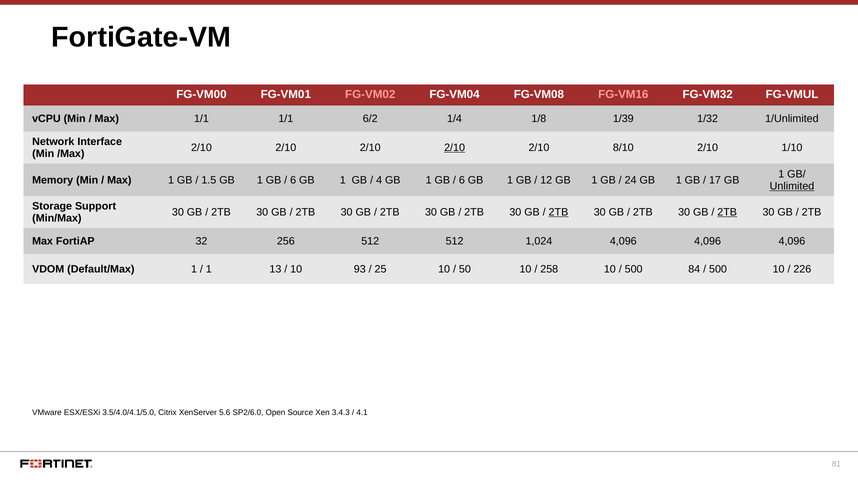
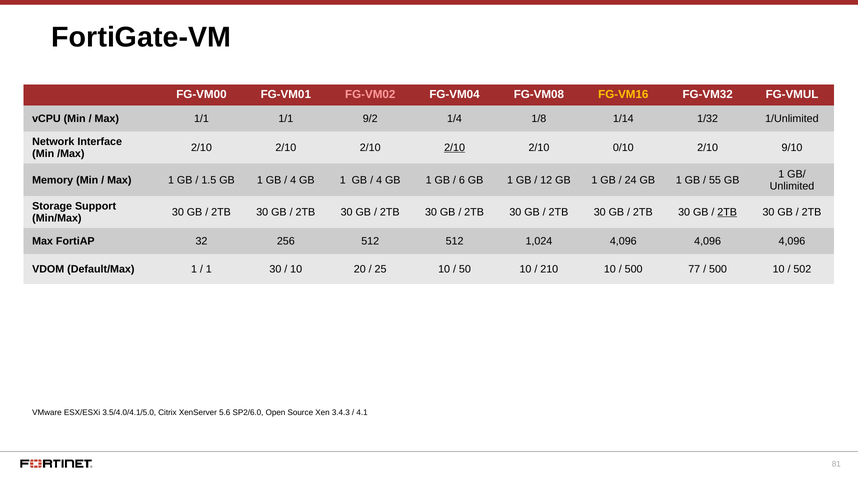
FG-VM16 colour: pink -> yellow (623, 95)
6/2: 6/2 -> 9/2 (370, 119)
1/39: 1/39 -> 1/14 (623, 119)
8/10: 8/10 -> 0/10 (623, 148)
1/10: 1/10 -> 9/10 (792, 148)
6: 6 -> 4 (293, 180)
17: 17 -> 55 (715, 180)
Unlimited underline: present -> none (792, 186)
2TB underline: present -> none (558, 212)
1 13: 13 -> 30 (275, 270)
93: 93 -> 20 (360, 270)
258: 258 -> 210 (549, 270)
84: 84 -> 77 (694, 270)
226: 226 -> 502 (802, 270)
